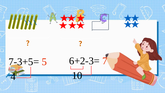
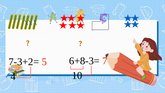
7-3+5=: 7-3+5= -> 7-3+2= (24, 62)
6+2-3=: 6+2-3= -> 6+8-3= (84, 61)
